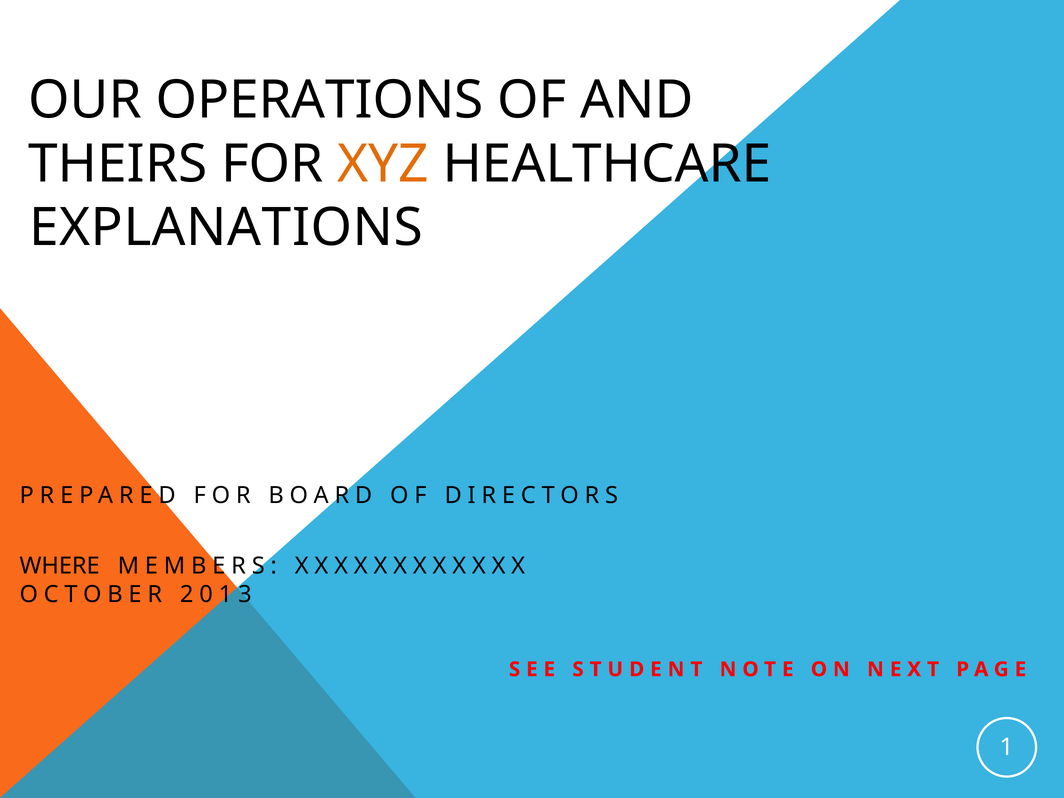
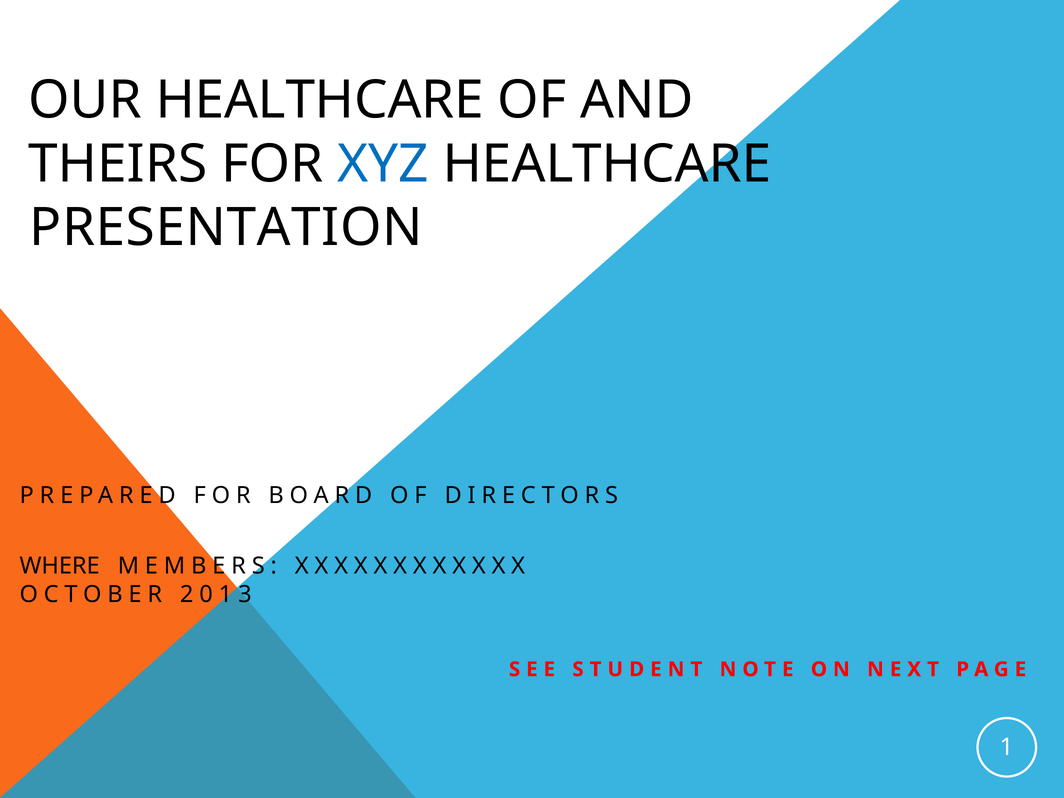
OUR OPERATIONS: OPERATIONS -> HEALTHCARE (320, 100)
XYZ colour: orange -> blue (383, 164)
EXPLANATIONS: EXPLANATIONS -> PRESENTATION (226, 228)
